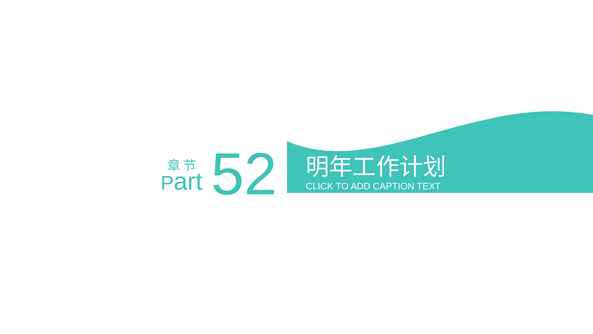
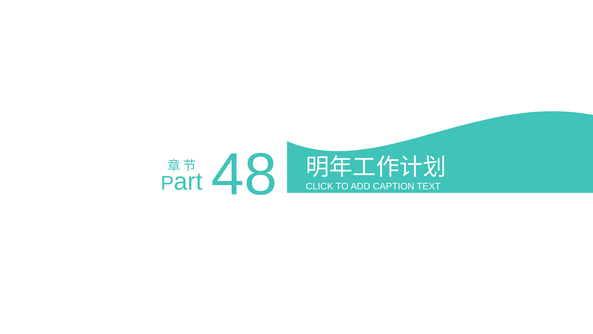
52: 52 -> 48 (244, 175)
